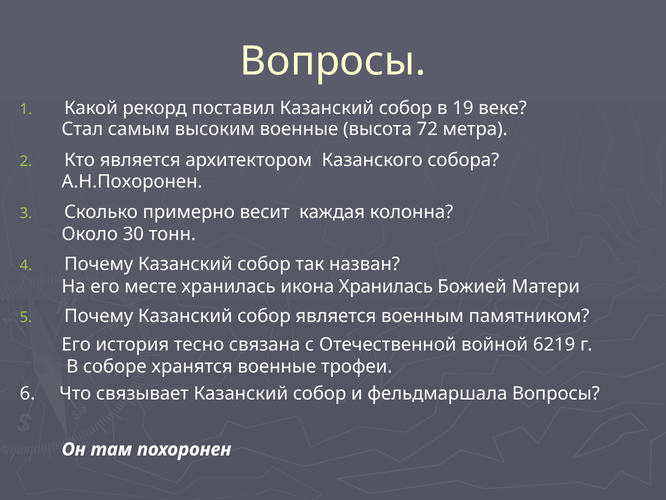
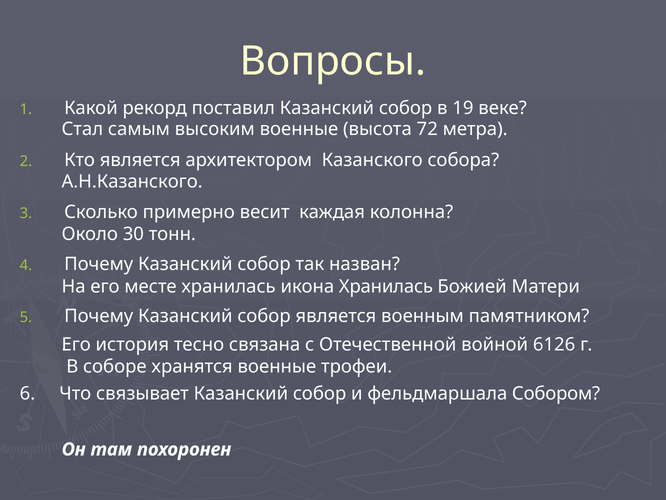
А.Н.Похоронен: А.Н.Похоронен -> А.Н.Казанского (132, 182)
6219: 6219 -> 6126 (554, 344)
фельдмаршала Вопросы: Вопросы -> Собором (556, 393)
